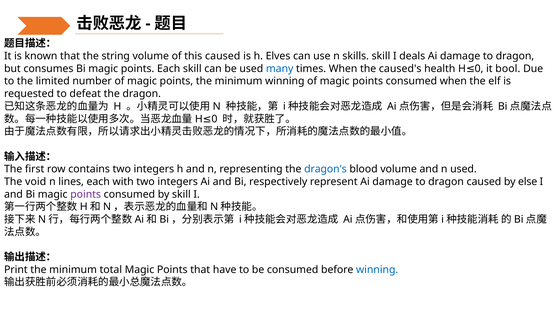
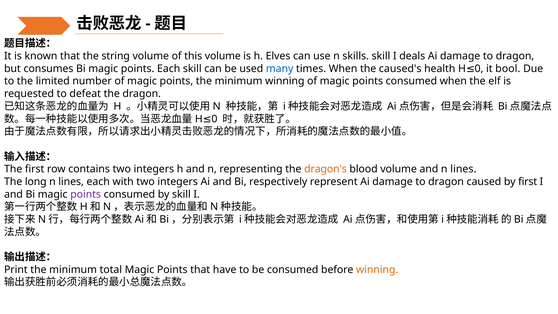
this caused: caused -> volume (223, 56)
dragon's colour: blue -> orange (326, 169)
and n used: used -> lines (463, 169)
void: void -> long (36, 182)
by else: else -> first (528, 182)
winning colour: blue -> orange (377, 269)
